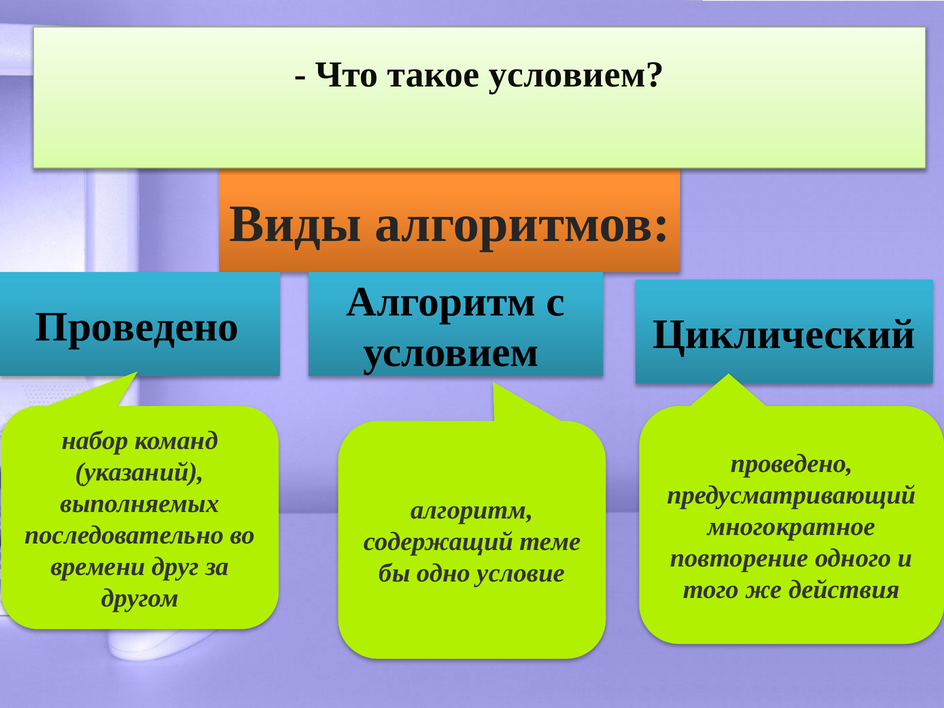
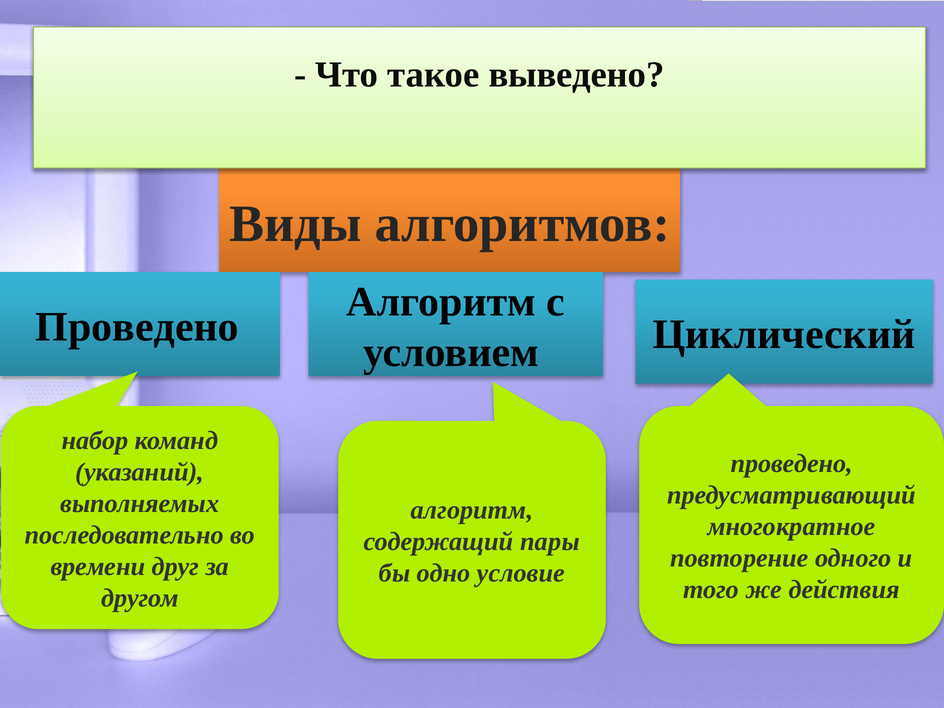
такое условием: условием -> выведено (577, 75)
теме: теме -> пары (550, 542)
